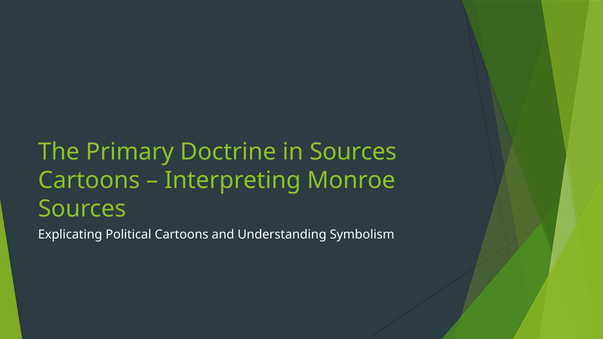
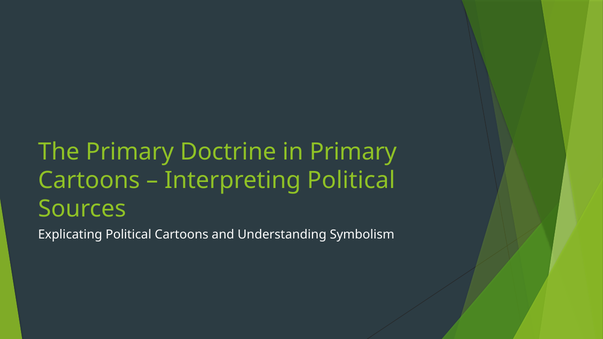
in Sources: Sources -> Primary (353, 152)
Interpreting Monroe: Monroe -> Political (351, 180)
